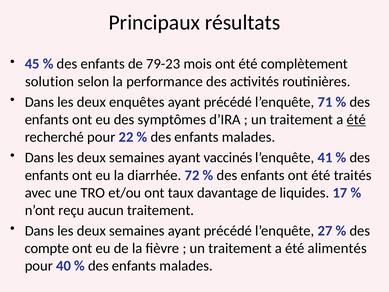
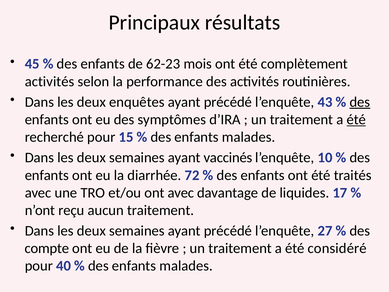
79-23: 79-23 -> 62-23 (163, 64)
solution: solution -> activités (50, 81)
71: 71 -> 43 (325, 102)
des underline: none -> present (360, 102)
22: 22 -> 15 (126, 137)
41: 41 -> 10 (325, 158)
ont taux: taux -> avec (181, 193)
alimentés: alimentés -> considéré (337, 248)
